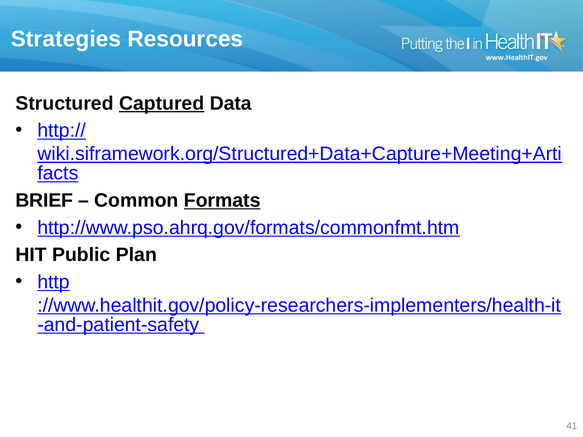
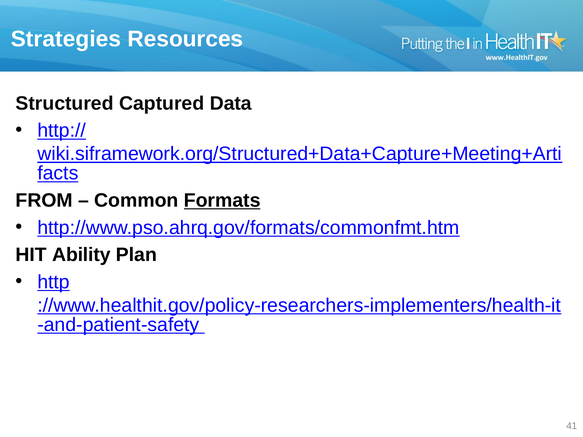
Captured underline: present -> none (162, 103)
BRIEF: BRIEF -> FROM (44, 201)
Public: Public -> Ability (81, 255)
